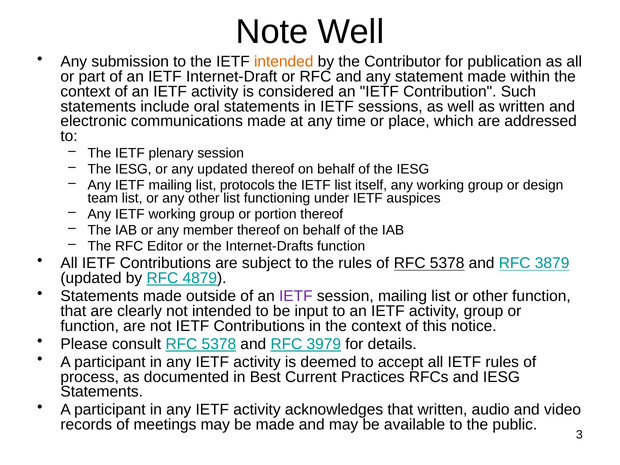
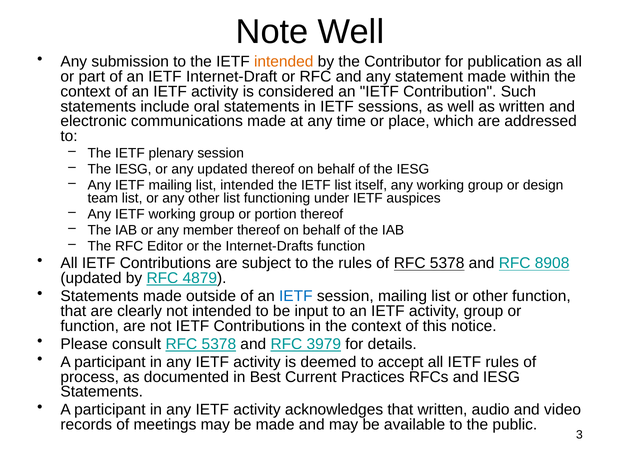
list protocols: protocols -> intended (247, 185)
3879: 3879 -> 8908 (552, 263)
IETF colour: purple -> blue (296, 296)
